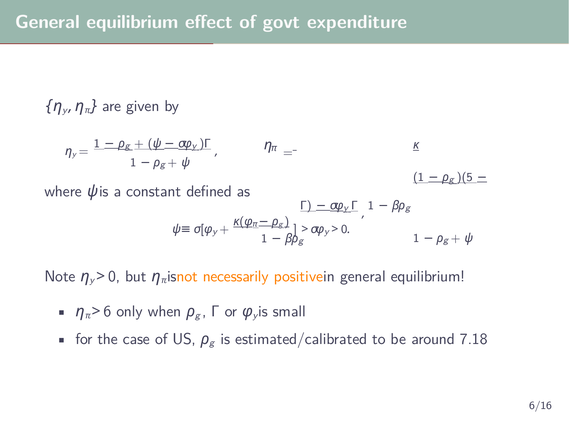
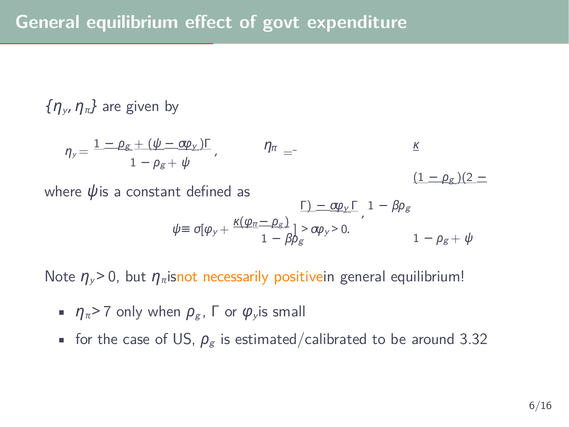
)(5: )(5 -> )(2 (465, 177)
6: 6 -> 7 (107, 312)
7.18: 7.18 -> 3.32 (474, 339)
